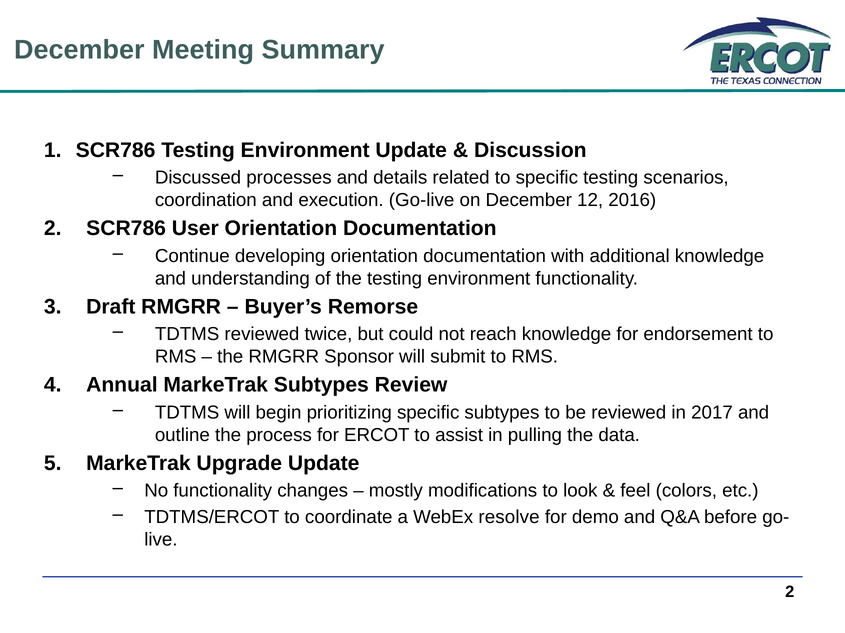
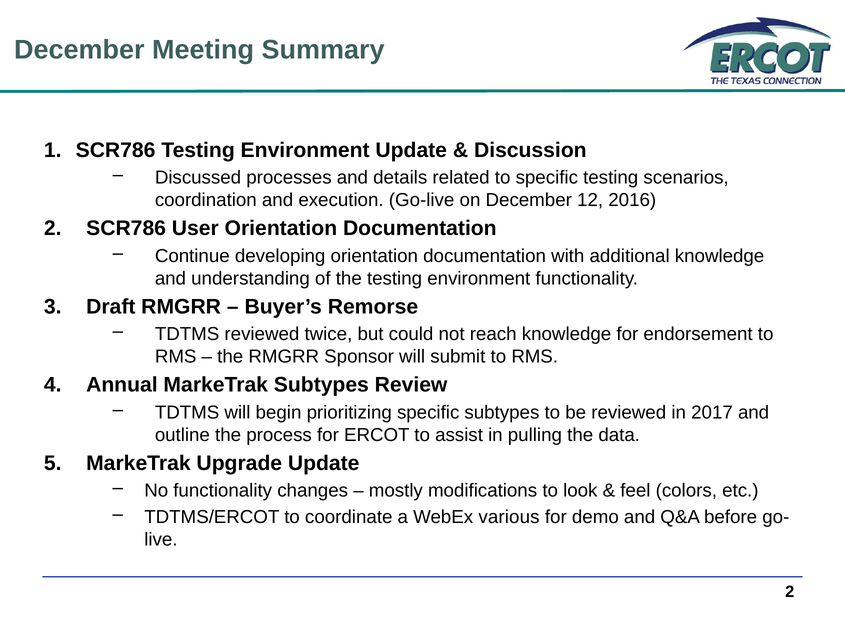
resolve: resolve -> various (509, 518)
